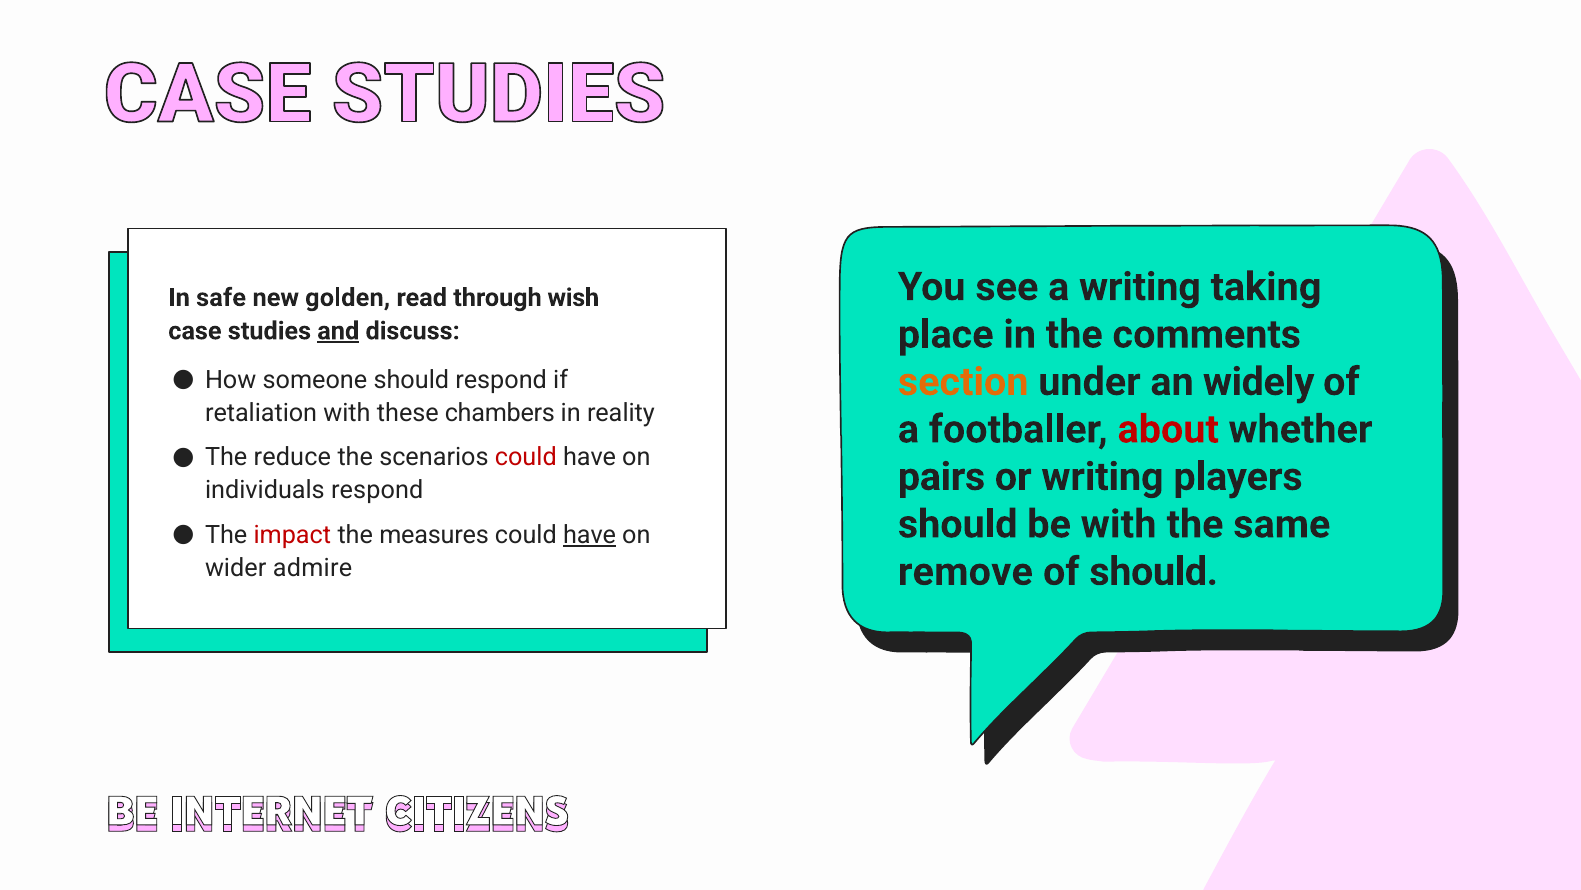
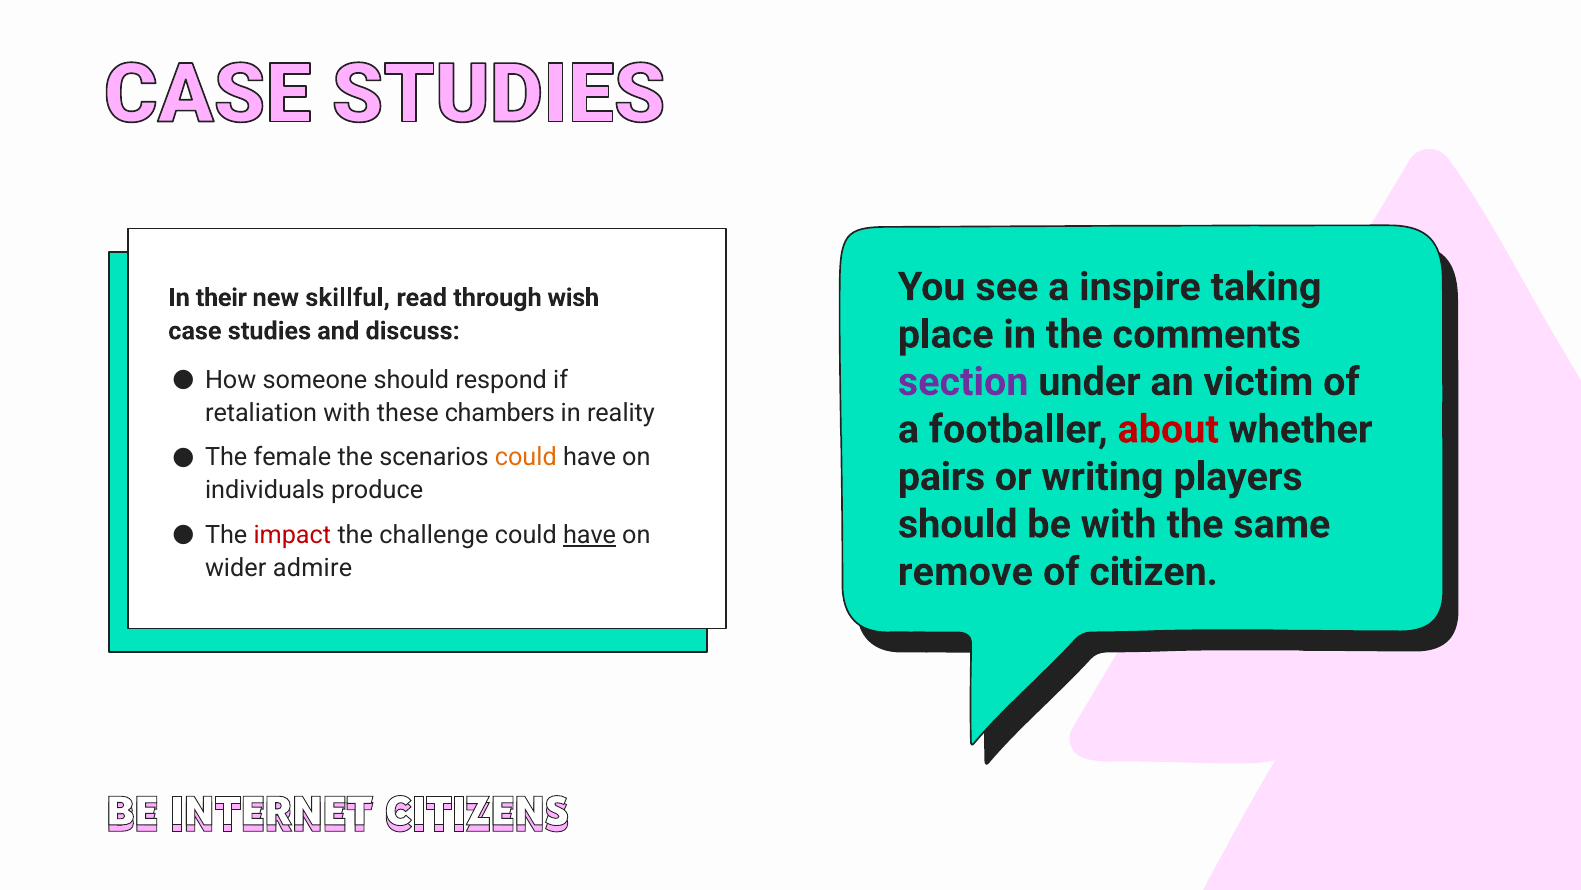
a writing: writing -> inspire (1140, 287)
safe: safe -> their (221, 297)
golden: golden -> skillful (348, 297)
and underline: present -> none (338, 331)
section colour: orange -> purple (963, 382)
widely: widely -> victim (1258, 382)
reduce: reduce -> female (292, 457)
could colour: red -> orange (526, 457)
individuals respond: respond -> produce (377, 490)
measures: measures -> challenge (434, 535)
of should: should -> citizen (1154, 571)
